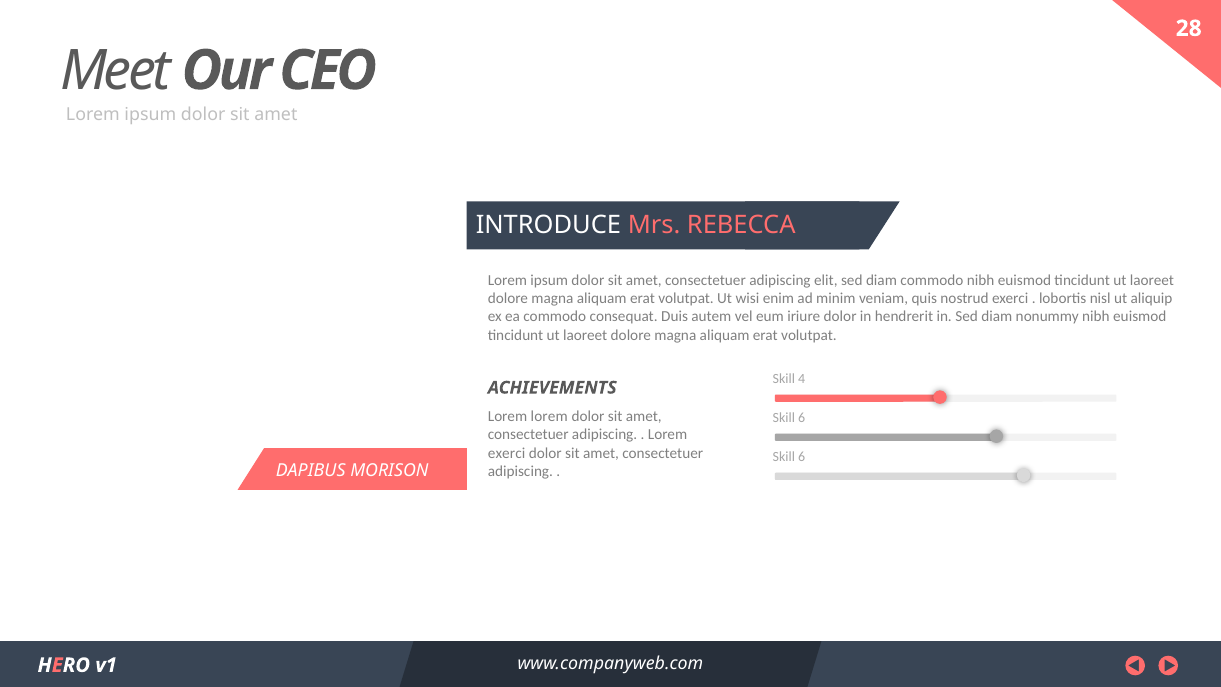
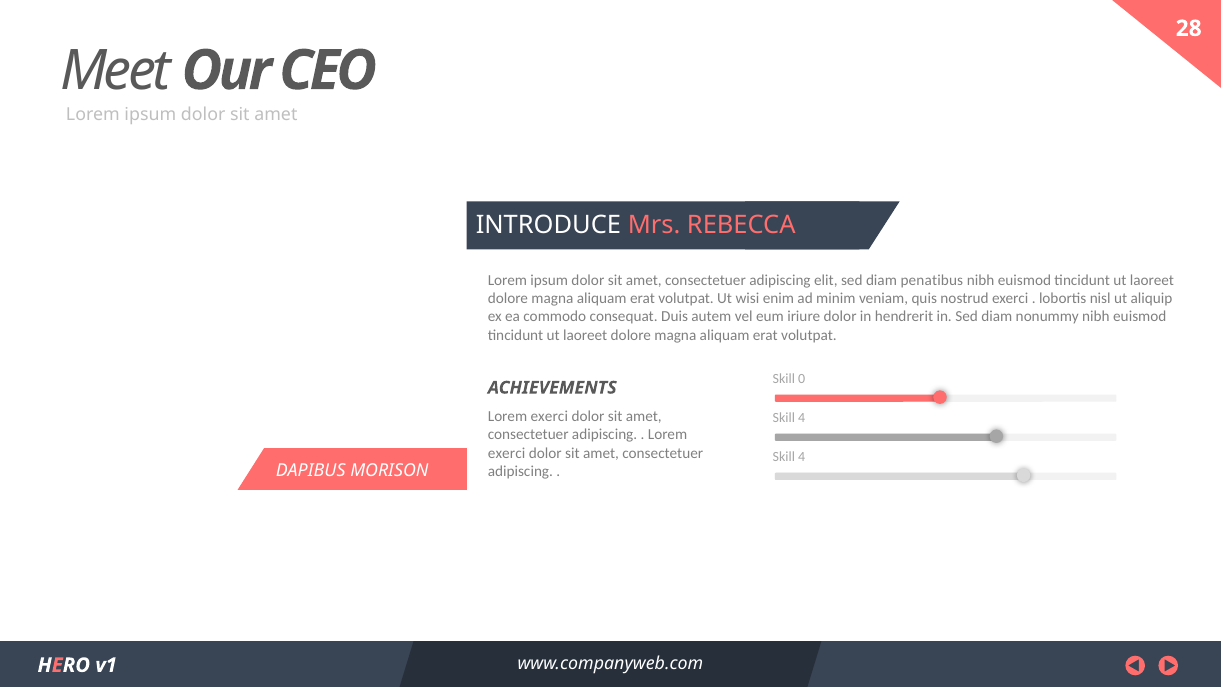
diam commodo: commodo -> penatibus (932, 280)
4: 4 -> 0 (802, 379)
lorem: lorem -> exerci (549, 416)
6: 6 -> 4 (802, 418)
6: 6 -> 4 (802, 457)
